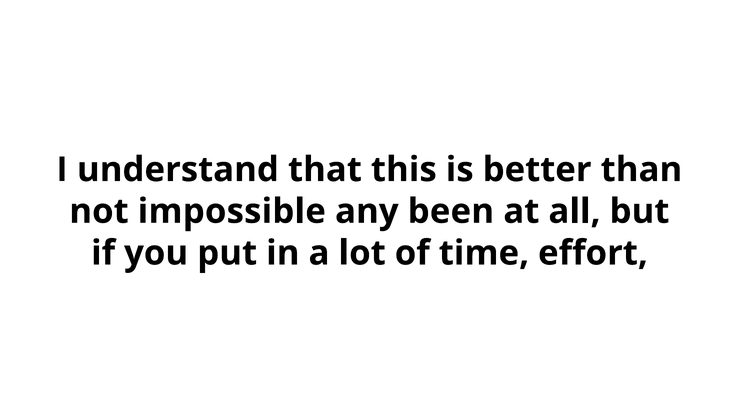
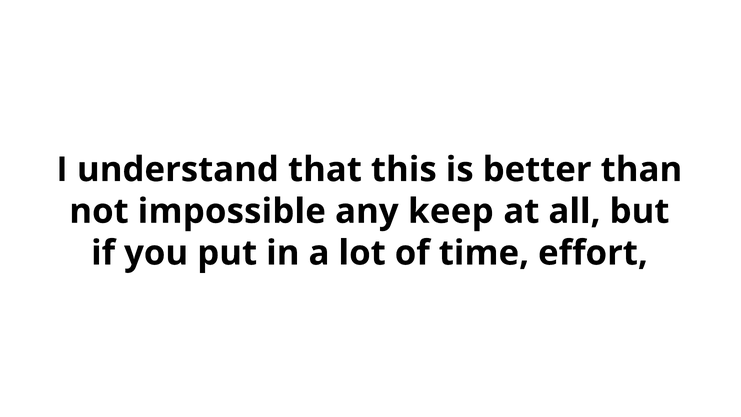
been: been -> keep (451, 211)
